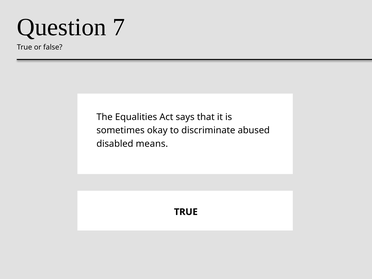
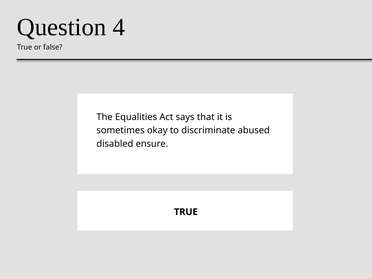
7: 7 -> 4 (119, 27)
means: means -> ensure (152, 144)
